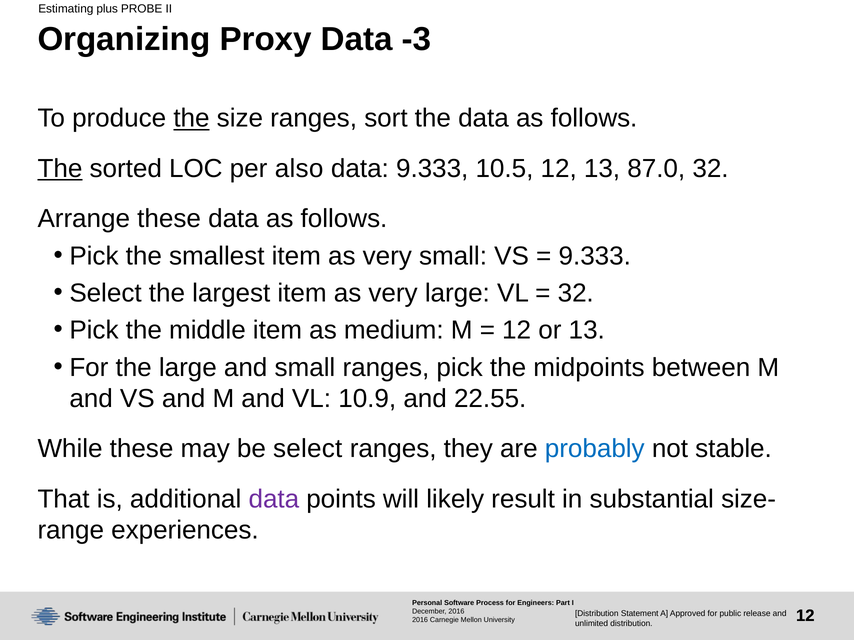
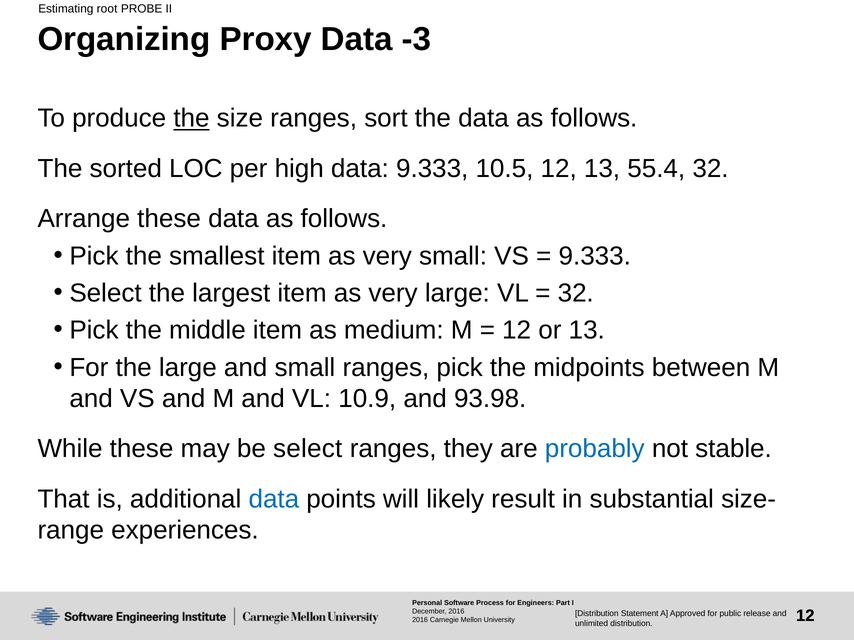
plus: plus -> root (107, 9)
The underline: present -> none (60, 169)
also: also -> high (299, 169)
87.0: 87.0 -> 55.4 (656, 169)
22.55: 22.55 -> 93.98 (490, 399)
data colour: purple -> blue (274, 499)
